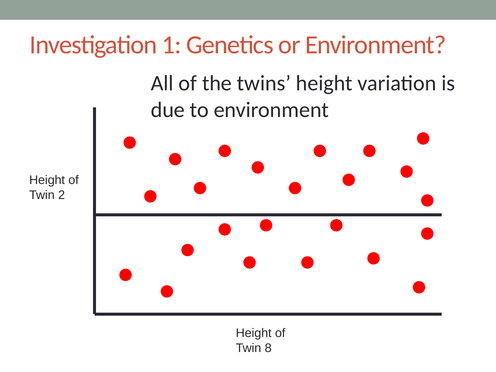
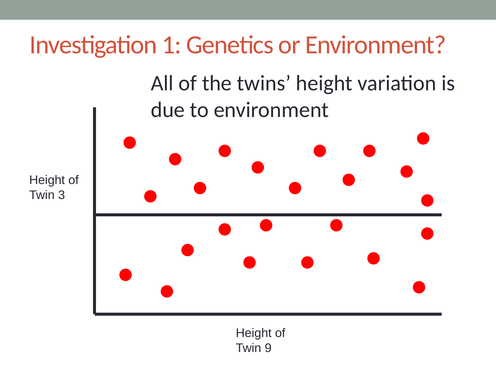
2: 2 -> 3 (62, 195)
8: 8 -> 9 (268, 348)
